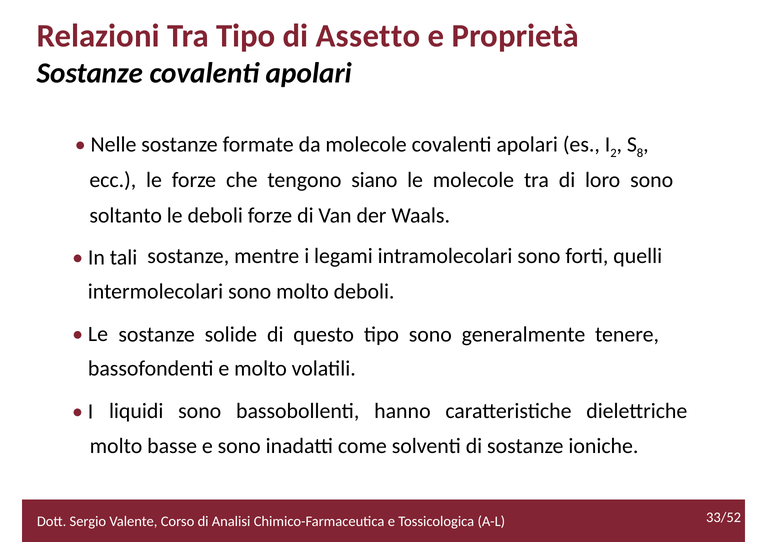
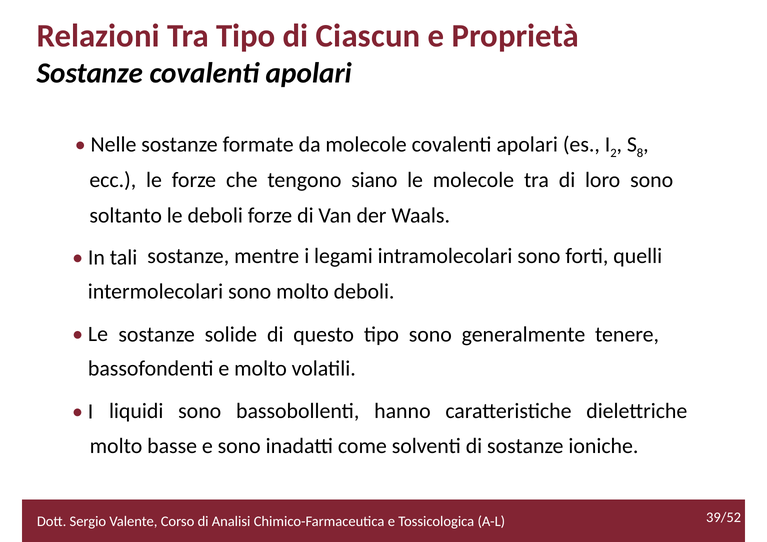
Assetto: Assetto -> Ciascun (368, 36)
33/52: 33/52 -> 39/52 (724, 518)
